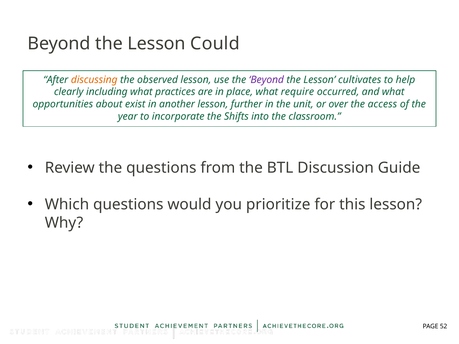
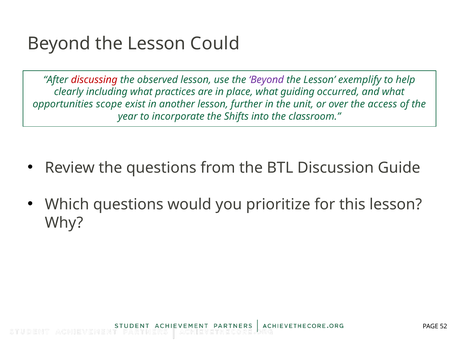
discussing colour: orange -> red (94, 80)
cultivates: cultivates -> exemplify (360, 80)
require: require -> guiding (298, 92)
about: about -> scope (109, 104)
